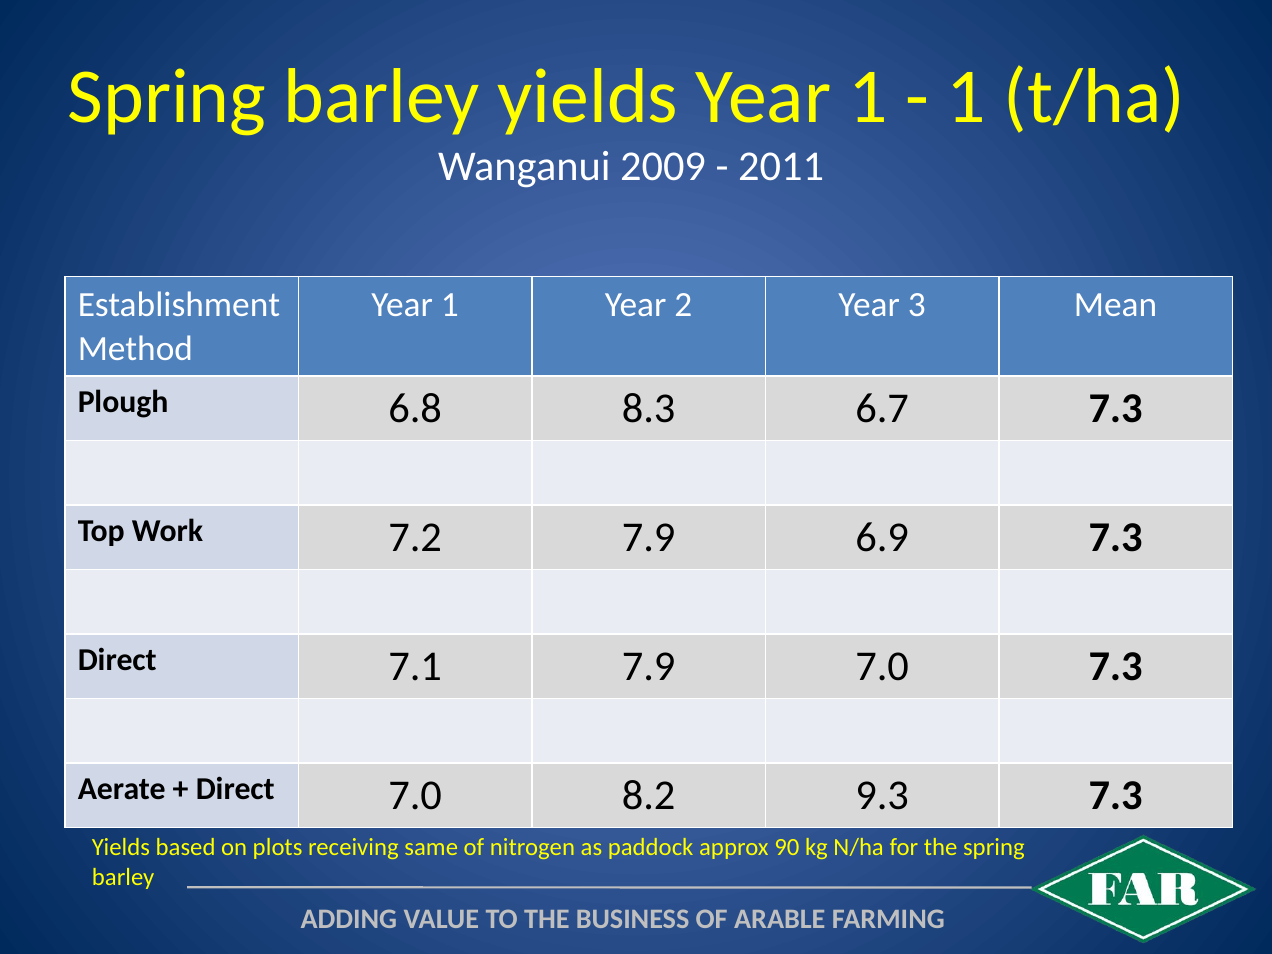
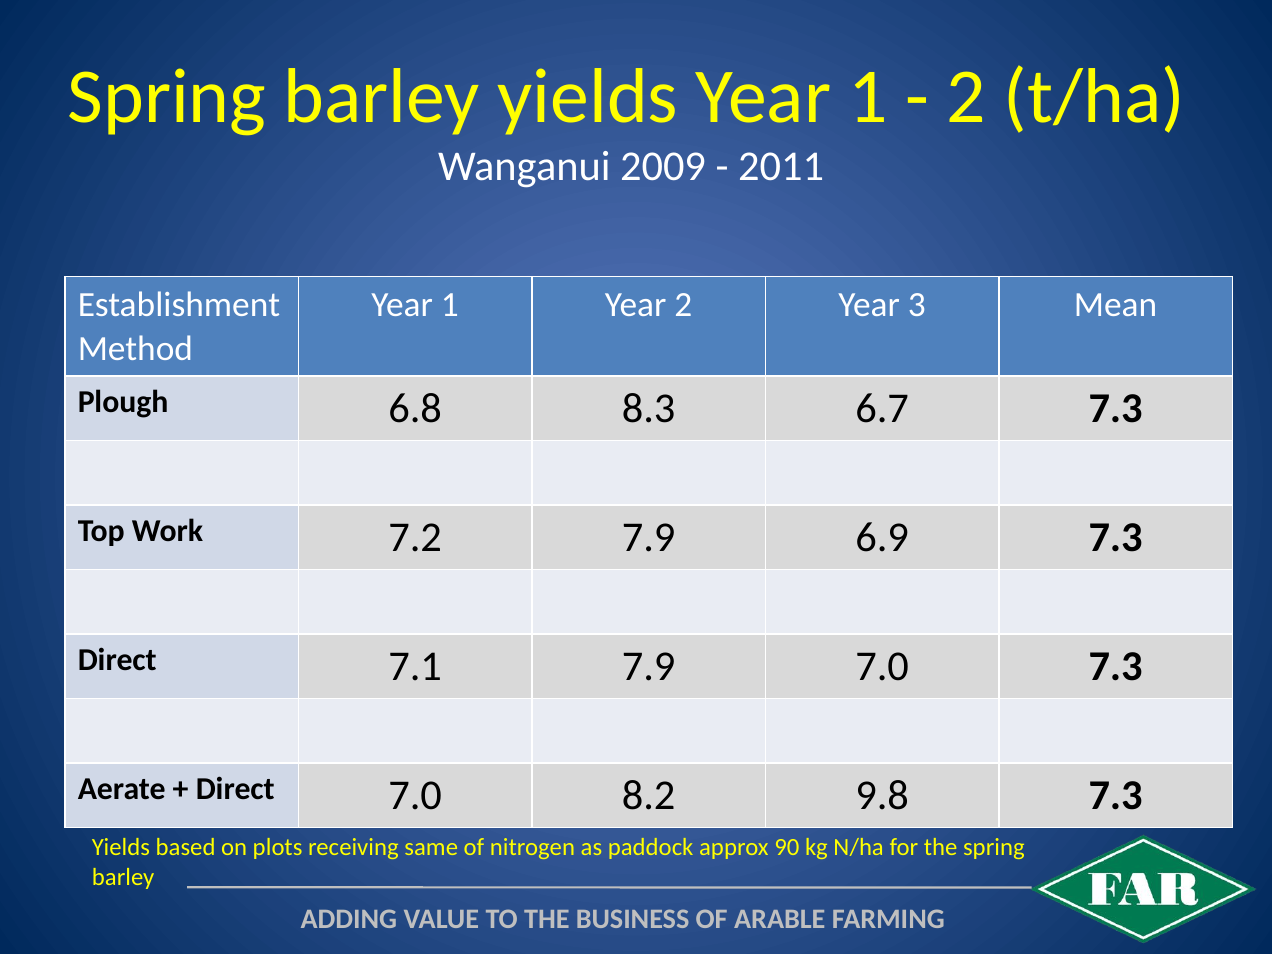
1: 1 -> 2 (966, 97)
9.3: 9.3 -> 9.8 (882, 796)
